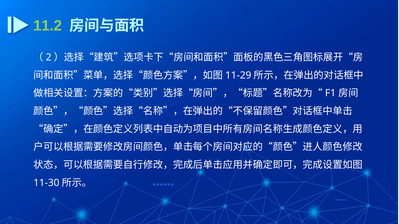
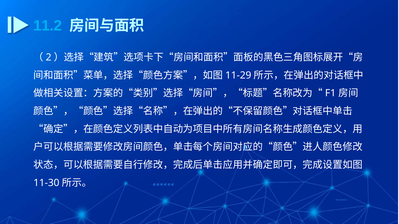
11.2 colour: light green -> light blue (48, 26)
